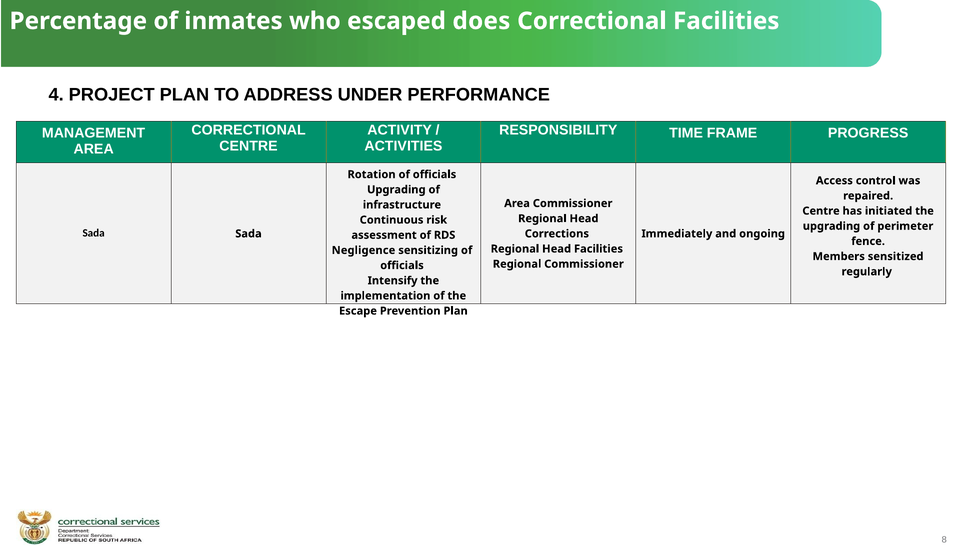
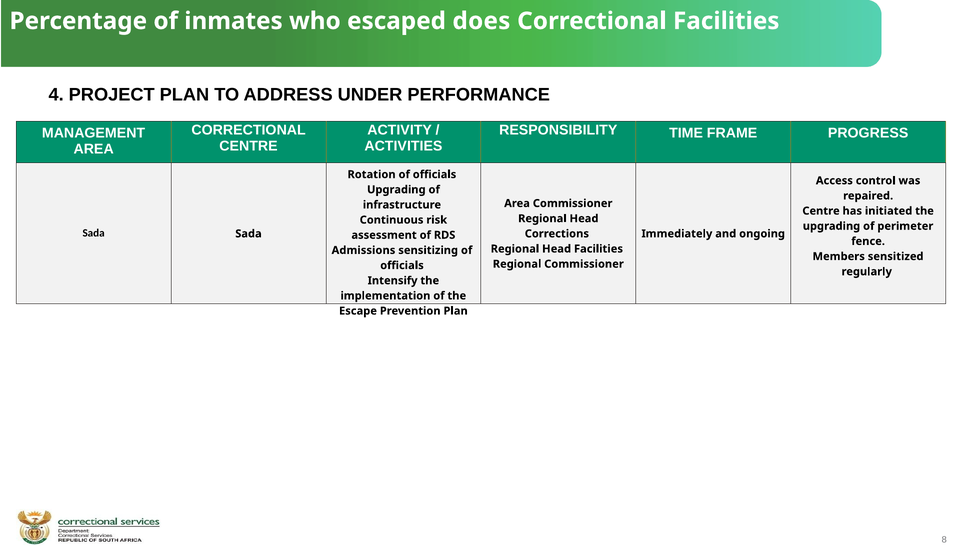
Negligence: Negligence -> Admissions (363, 250)
